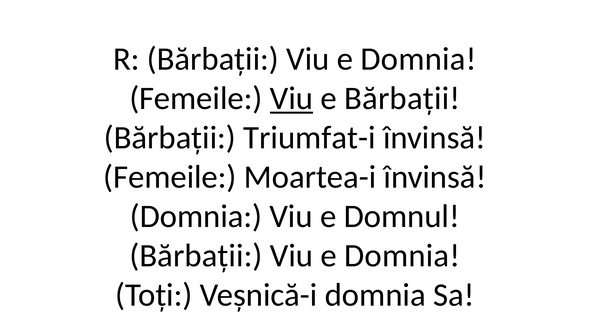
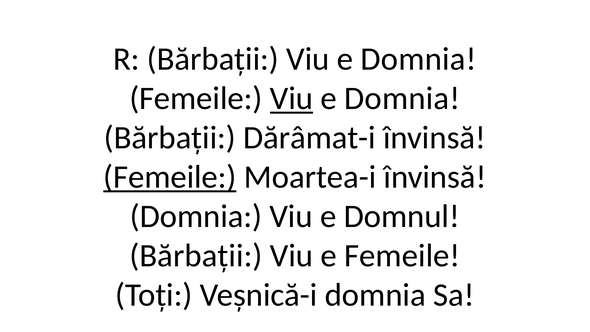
Bărbații: Bărbații -> Domnia (402, 98)
Triumfat-i: Triumfat-i -> Dărâmat-i (309, 138)
Femeile underline: none -> present (170, 177)
Domnia: Domnia -> Femeile (402, 256)
